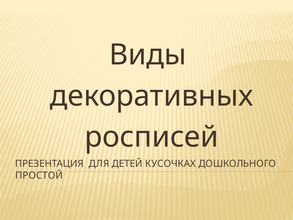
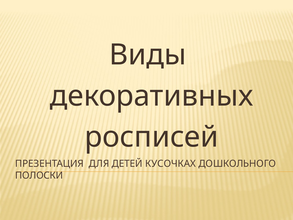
ПРОСТОЙ: ПРОСТОЙ -> ПОЛОСКИ (39, 175)
